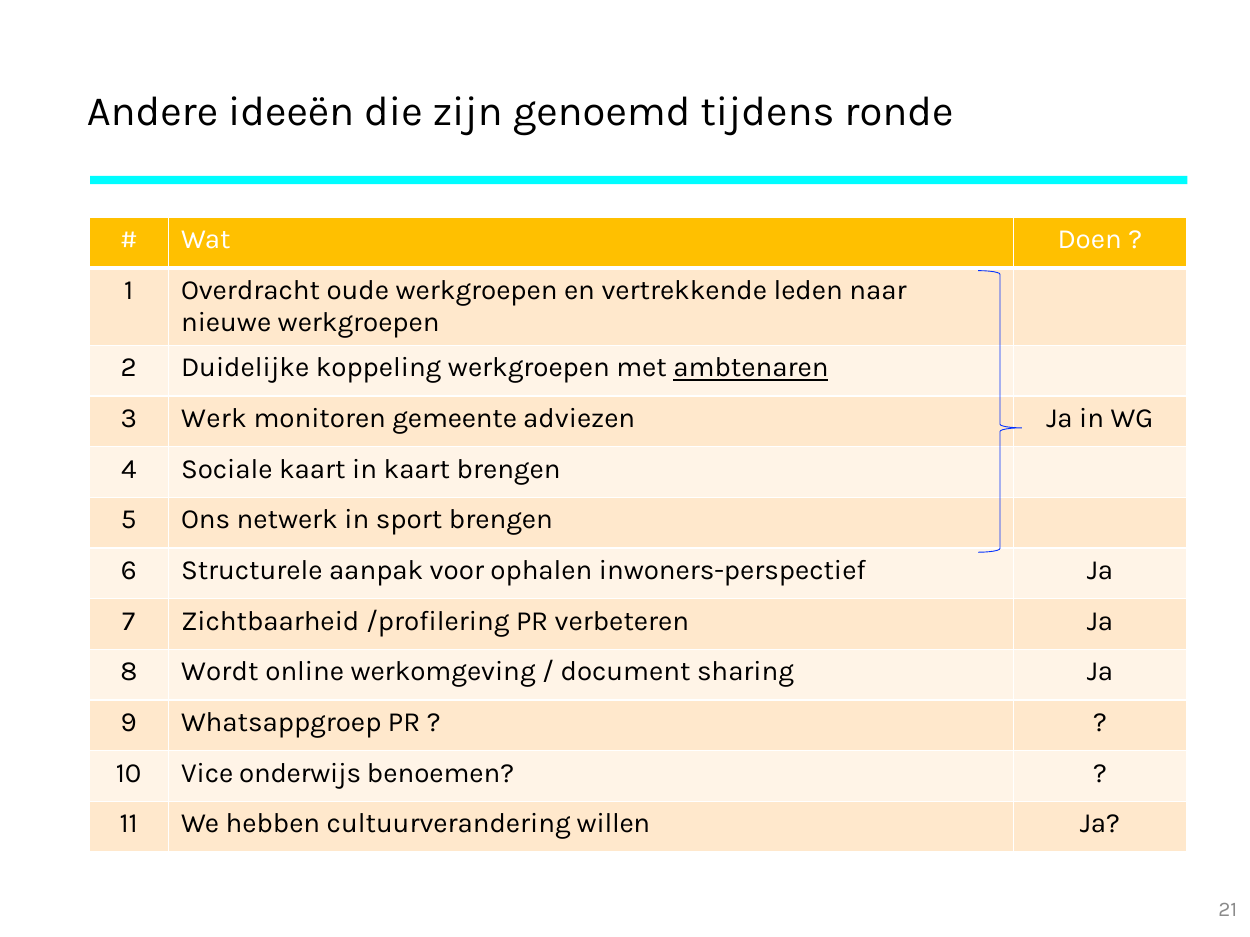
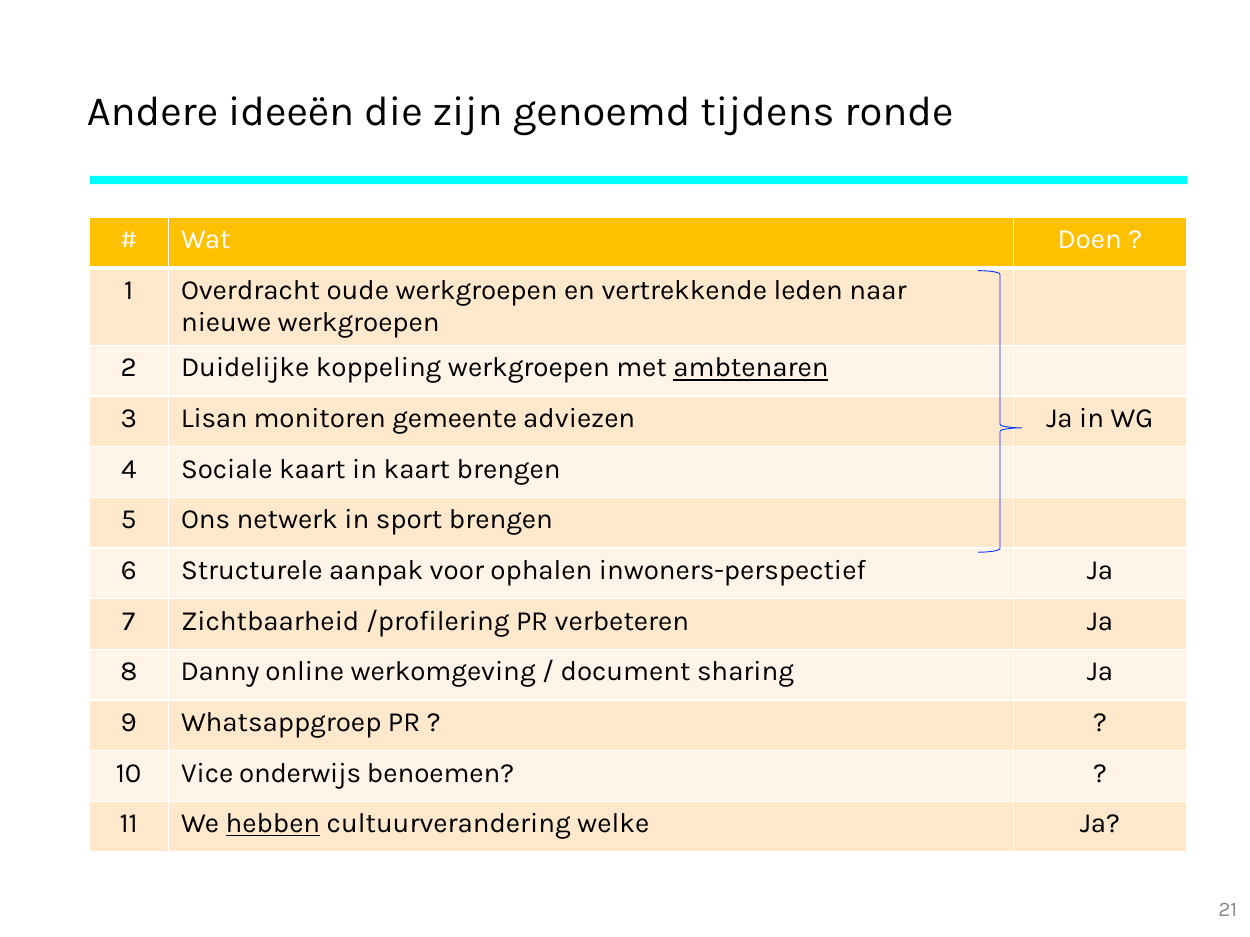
Werk: Werk -> Lisan (214, 419)
Wordt: Wordt -> Danny (220, 672)
hebben underline: none -> present (273, 824)
willen: willen -> welke (613, 824)
